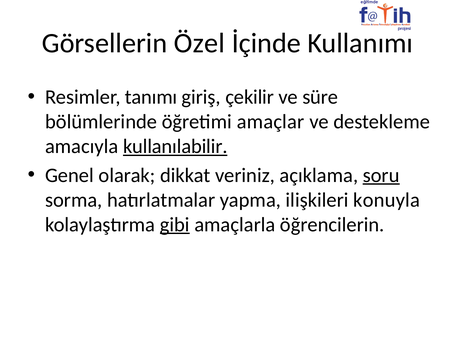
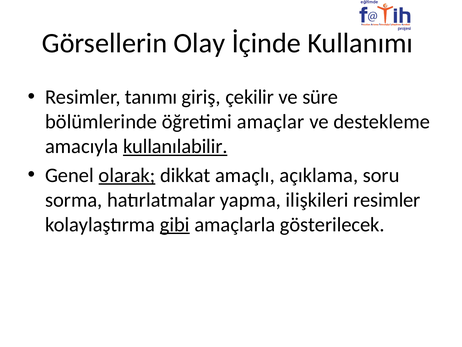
Özel: Özel -> Olay (199, 43)
olarak underline: none -> present (127, 175)
veriniz: veriniz -> amaçlı (245, 175)
soru underline: present -> none (381, 175)
ilişkileri konuyla: konuyla -> resimler (387, 200)
öğrencilerin: öğrencilerin -> gösterilecek (332, 224)
